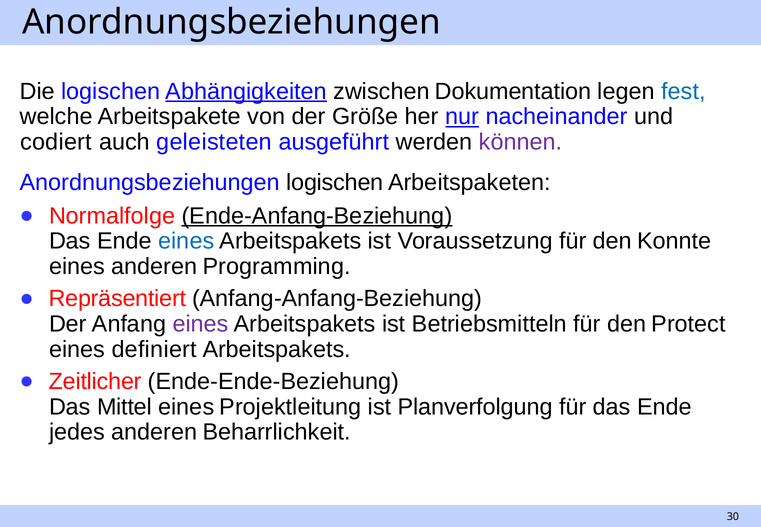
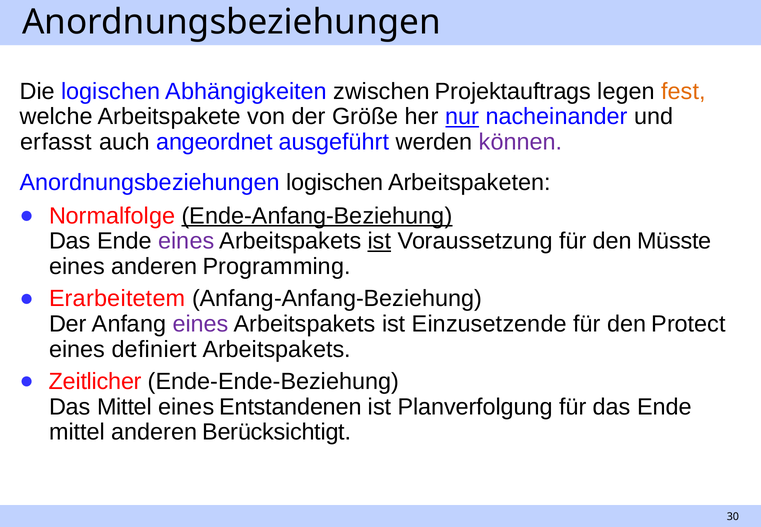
Abhängigkeiten underline: present -> none (246, 91)
Dokumentation: Dokumentation -> Projektauftrags (513, 91)
fest colour: blue -> orange (683, 91)
codiert: codiert -> erfasst (56, 142)
geleisteten: geleisteten -> angeordnet (214, 142)
eines colour: blue -> purple (186, 241)
ist underline: none -> present (379, 241)
Konnte: Konnte -> Müsste (674, 241)
Repräsentiert: Repräsentiert -> Erarbeitetem (117, 299)
Betriebsmitteln: Betriebsmitteln -> Einzusetzende (489, 324)
Projektleitung: Projektleitung -> Entstandenen (290, 407)
jedes: jedes -> mittel (77, 432)
Beharrlichkeit: Beharrlichkeit -> Berücksichtigt (277, 432)
